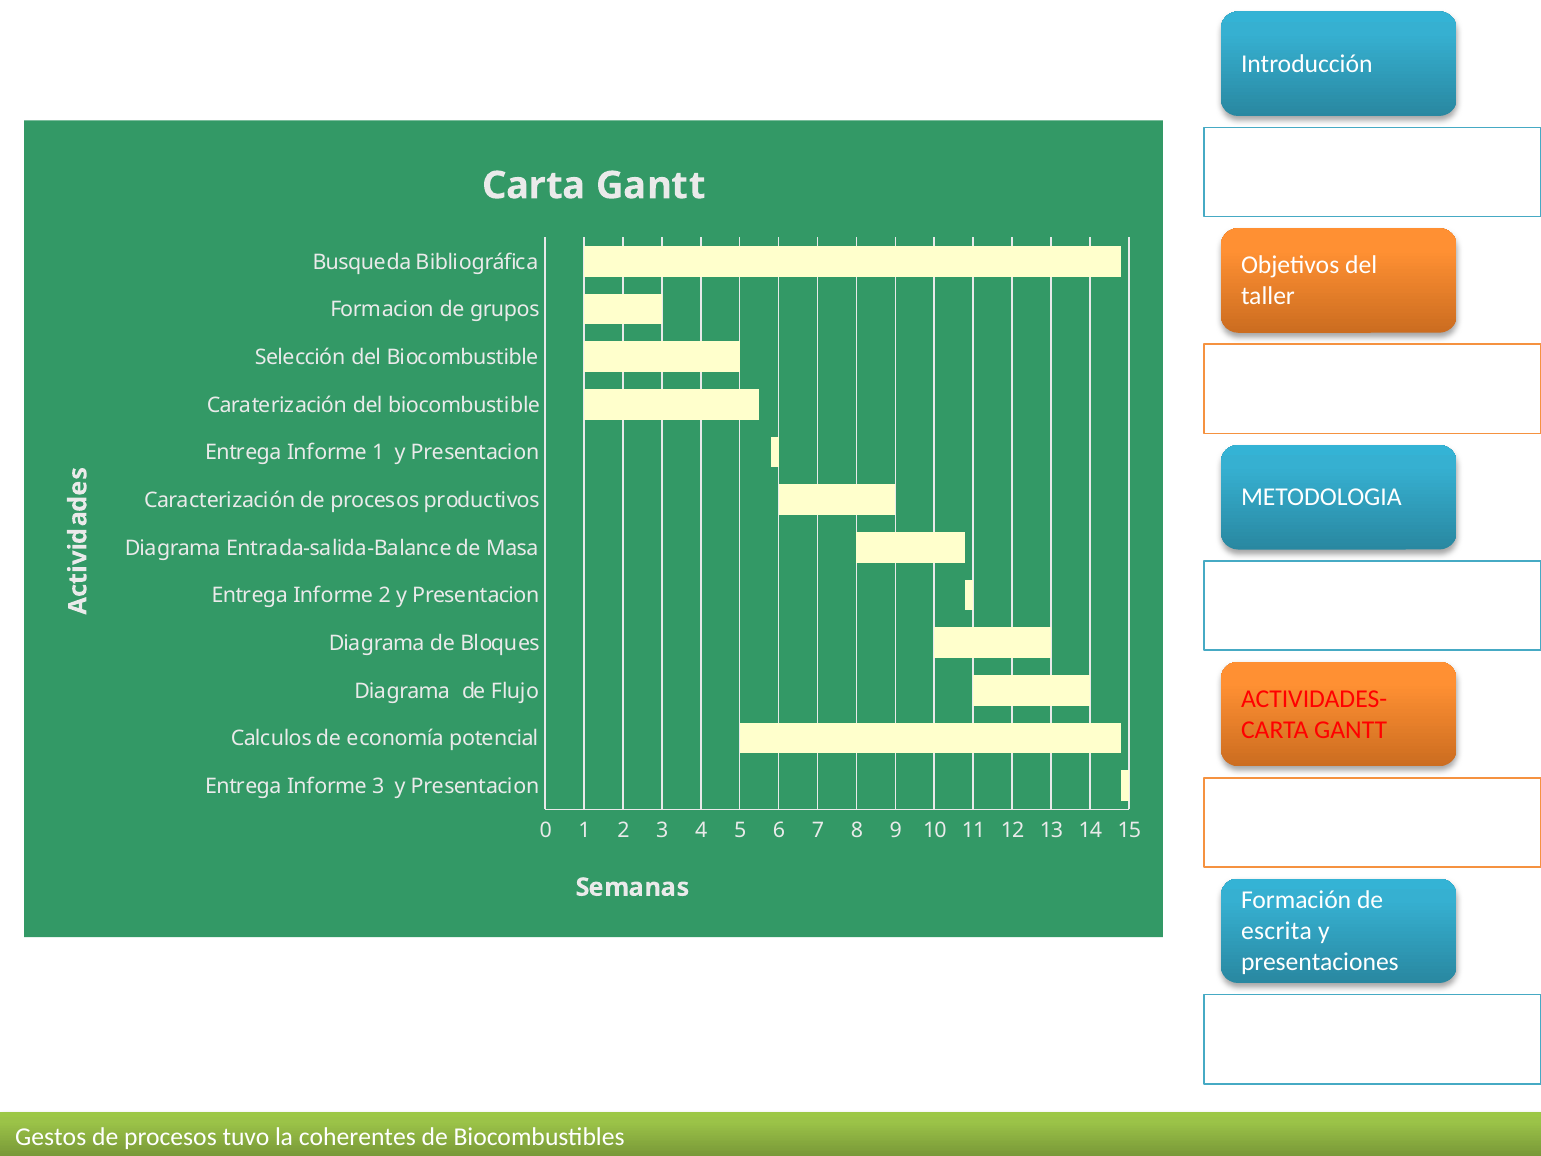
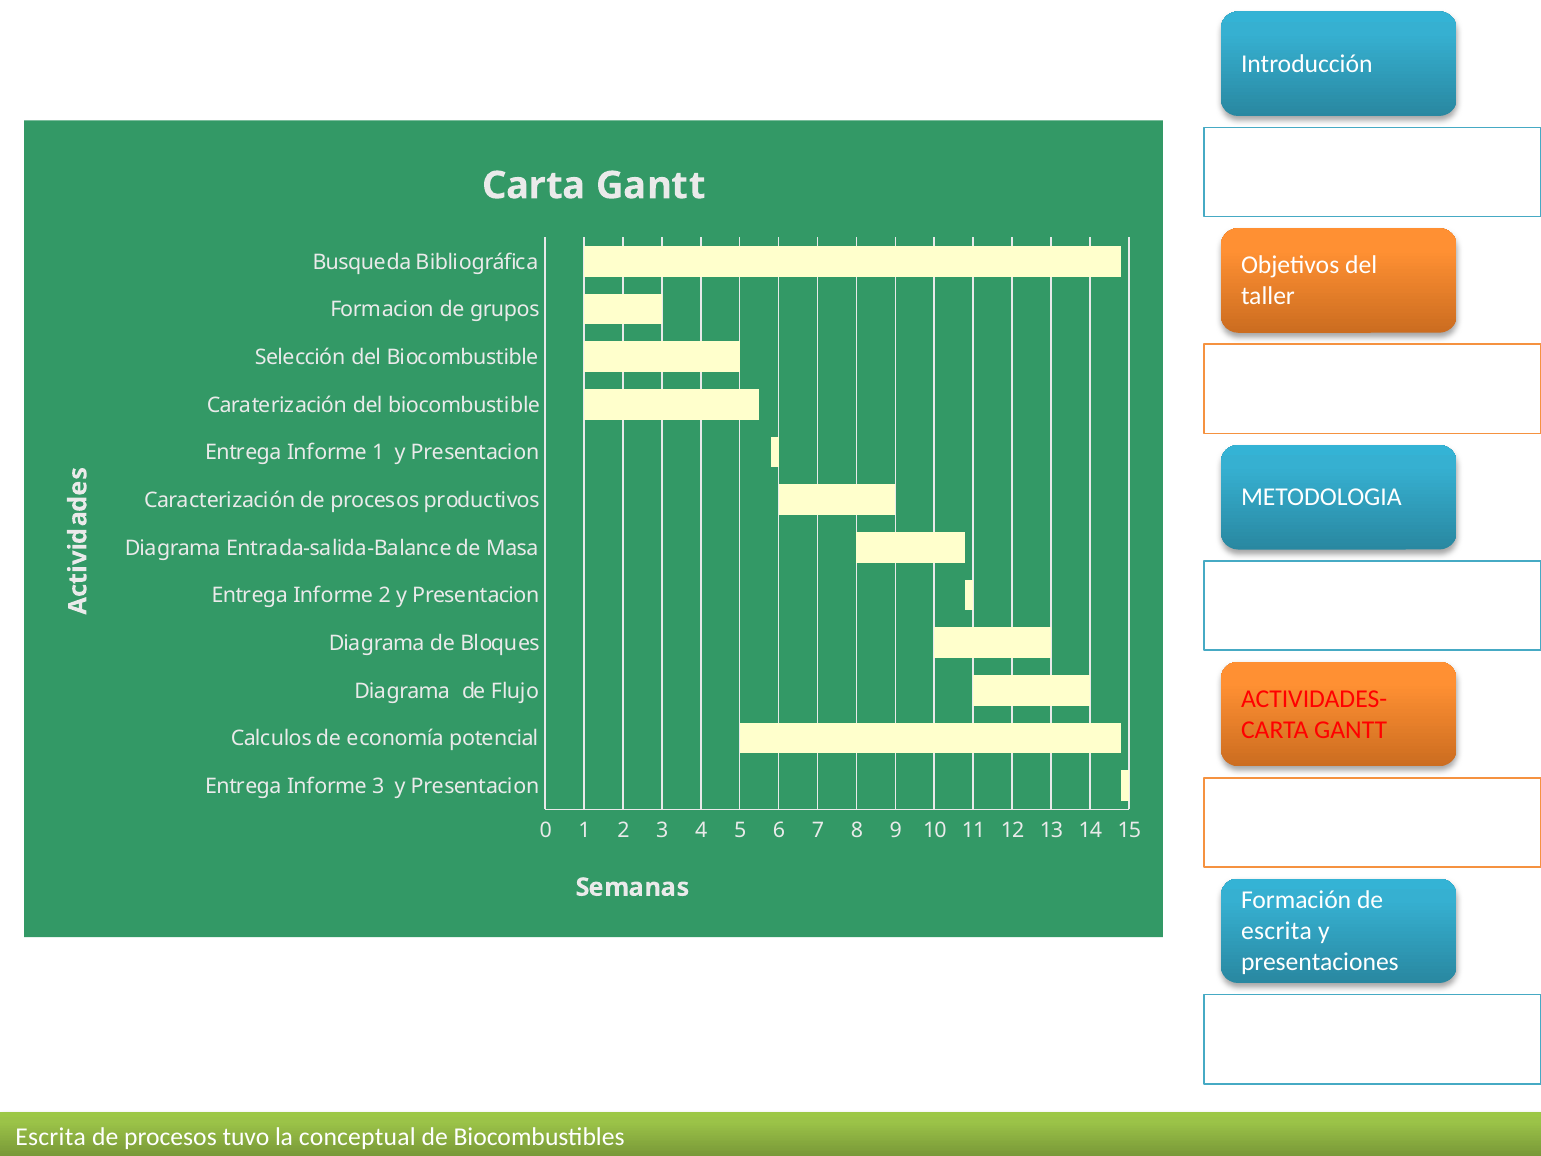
Gestos: Gestos -> Escrita (51, 1137)
coherentes: coherentes -> conceptual (357, 1137)
